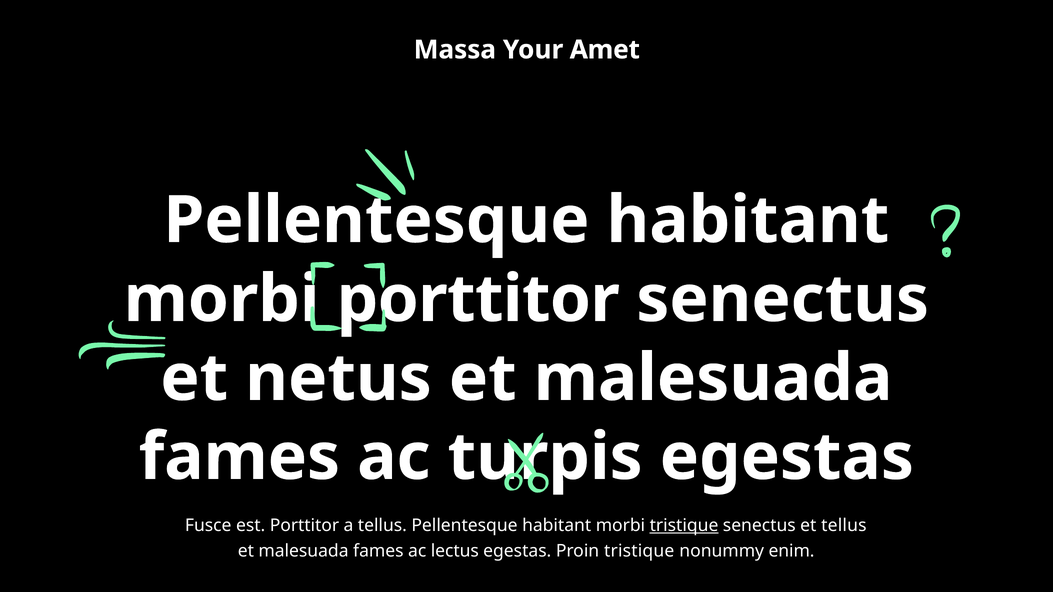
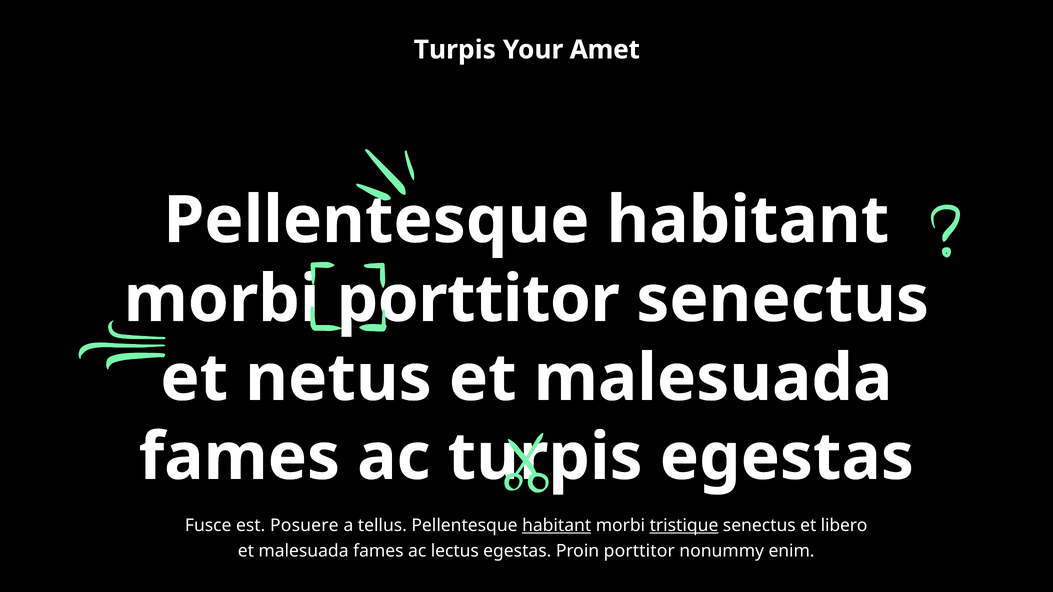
Massa: Massa -> Turpis (455, 50)
est Porttitor: Porttitor -> Posuere (304, 526)
habitant underline: none -> present (557, 526)
et tellus: tellus -> libero (844, 526)
Proin tristique: tristique -> porttitor (639, 551)
